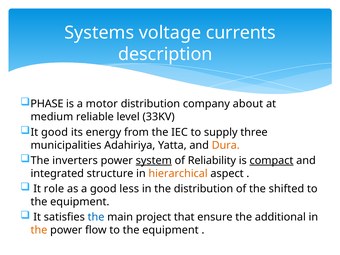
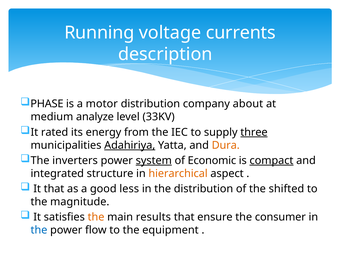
Systems: Systems -> Running (99, 33)
reliable: reliable -> analyze (95, 117)
It good: good -> rated (55, 132)
three underline: none -> present (254, 132)
Adahiriya underline: none -> present (130, 145)
Reliability: Reliability -> Economic (212, 161)
It role: role -> that (54, 189)
equipment: equipment -> magnitude (80, 202)
the colour: blue -> orange (96, 217)
project: project -> results (153, 217)
additional: additional -> consumer (280, 217)
the colour: orange -> blue (39, 230)
